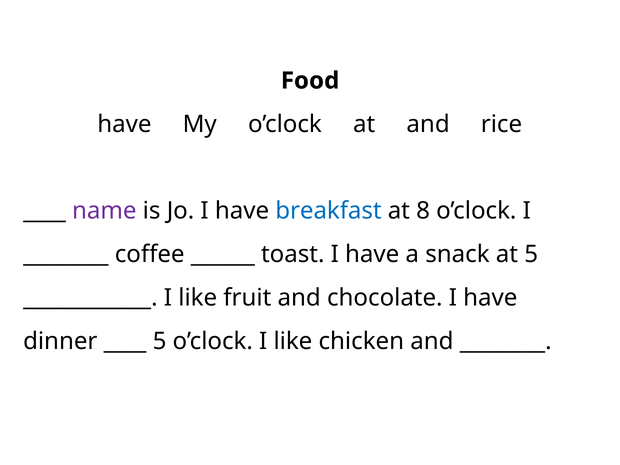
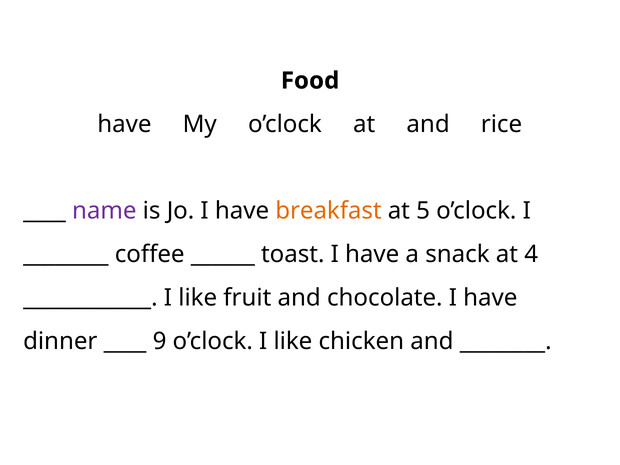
breakfast colour: blue -> orange (328, 211)
8: 8 -> 5 (423, 211)
at 5: 5 -> 4 (531, 254)
5: 5 -> 9 (160, 341)
